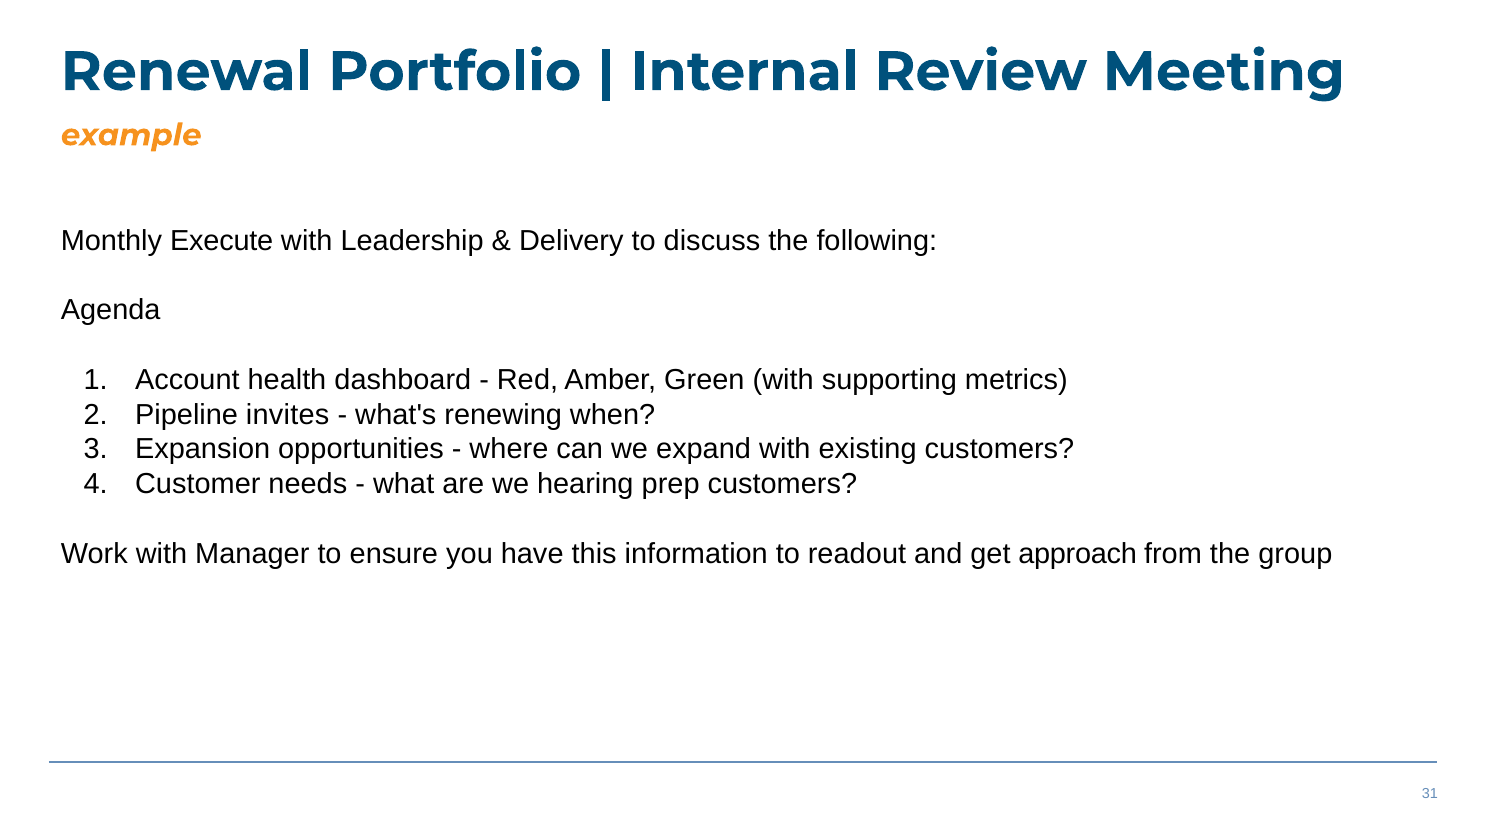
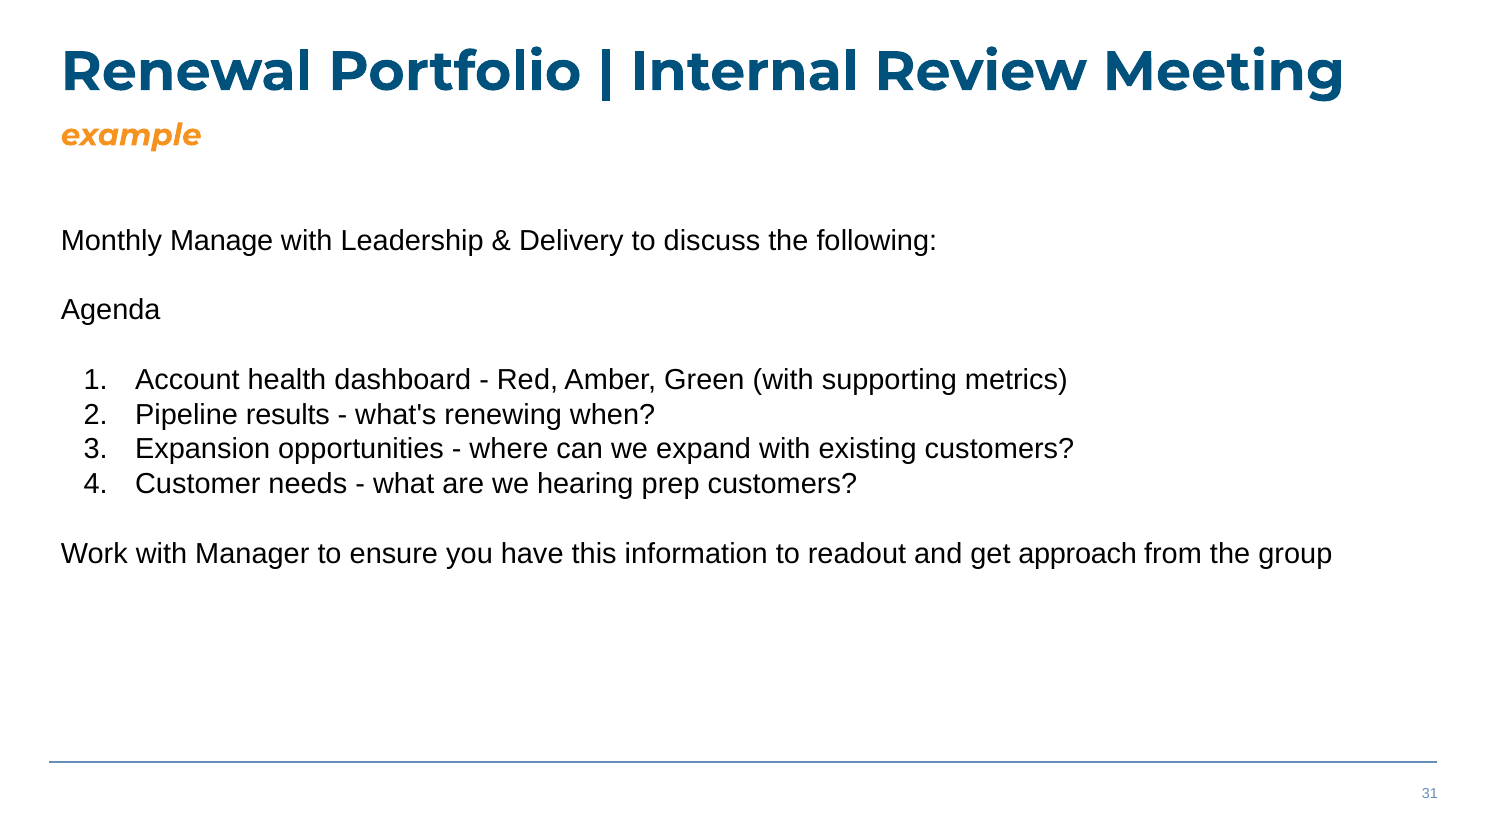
Execute: Execute -> Manage (222, 241)
invites: invites -> results (288, 415)
